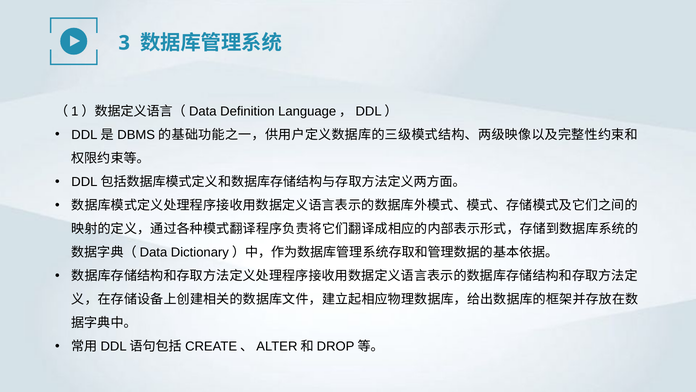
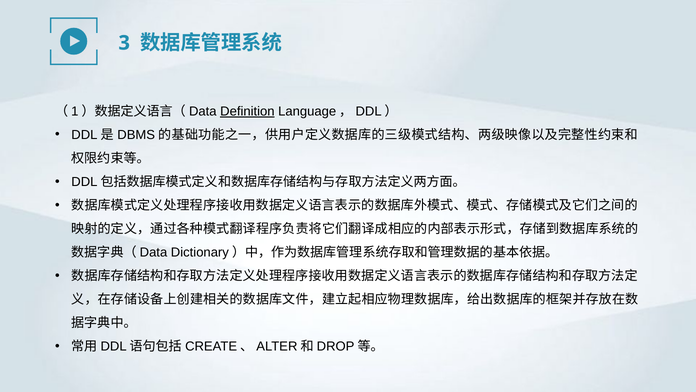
Definition underline: none -> present (247, 111)
